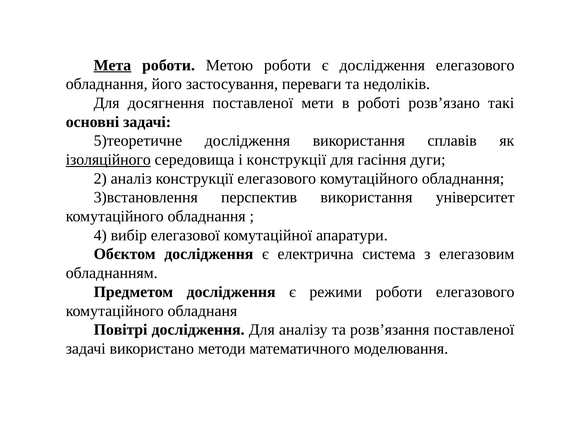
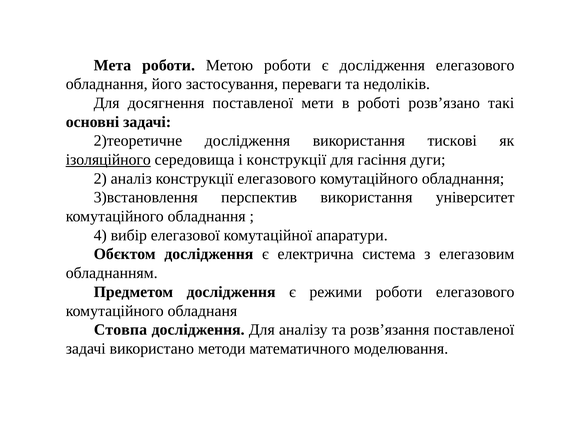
Мета underline: present -> none (112, 65)
5)теоретичне: 5)теоретичне -> 2)теоретичне (138, 141)
сплавів: сплавів -> тискові (452, 141)
Повітрі: Повітрі -> Стовпа (120, 330)
